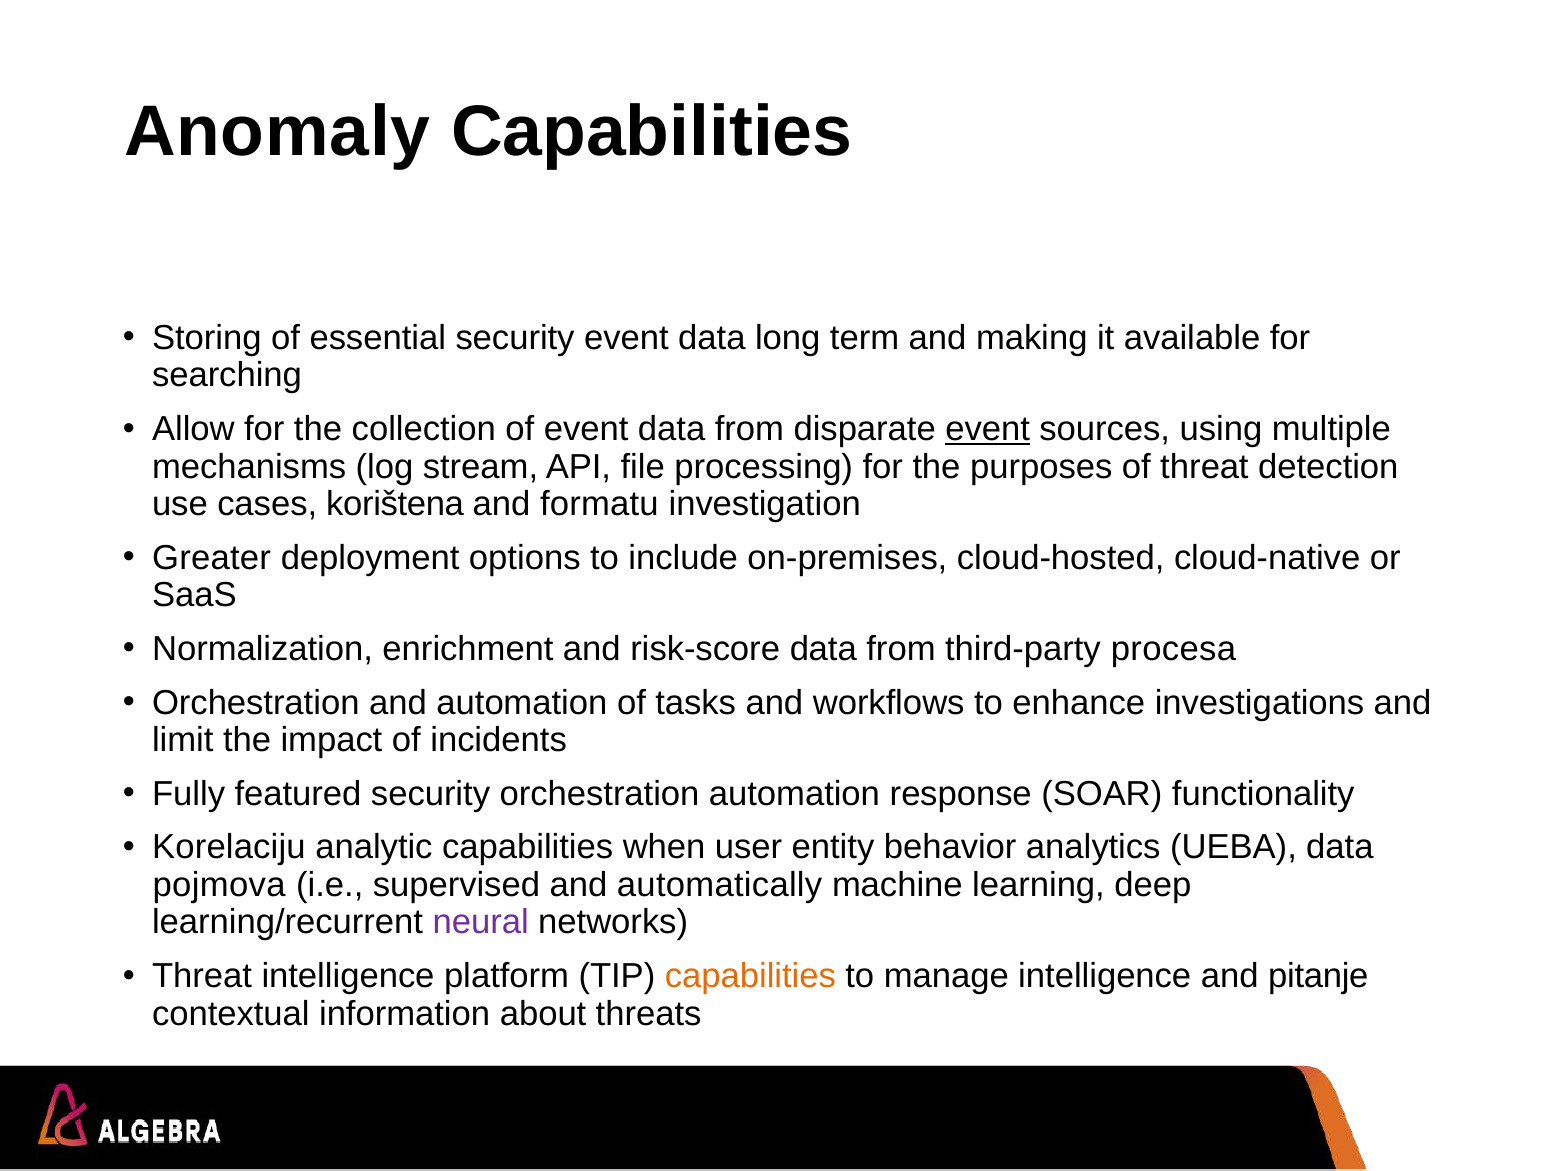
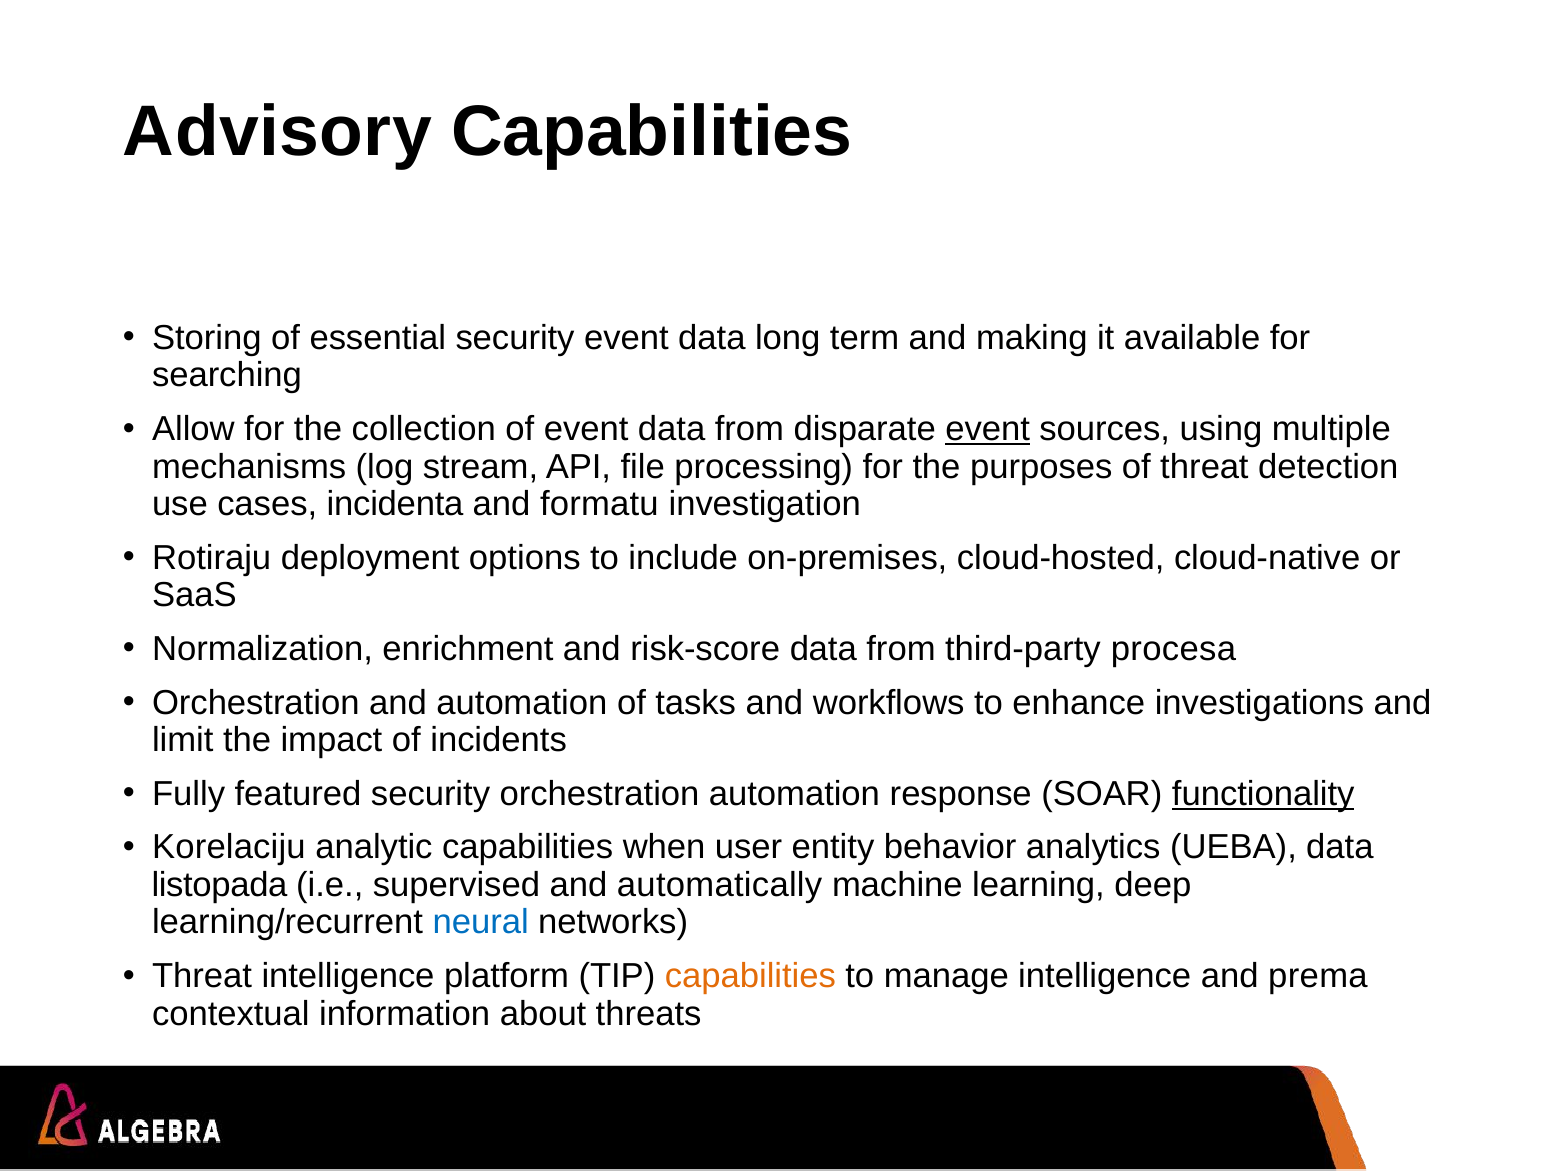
Anomaly: Anomaly -> Advisory (277, 132)
korištena: korištena -> incidenta (395, 504)
Greater: Greater -> Rotiraju (212, 558)
functionality underline: none -> present (1263, 794)
pojmova: pojmova -> listopada (219, 885)
neural colour: purple -> blue (481, 922)
pitanje: pitanje -> prema (1318, 976)
